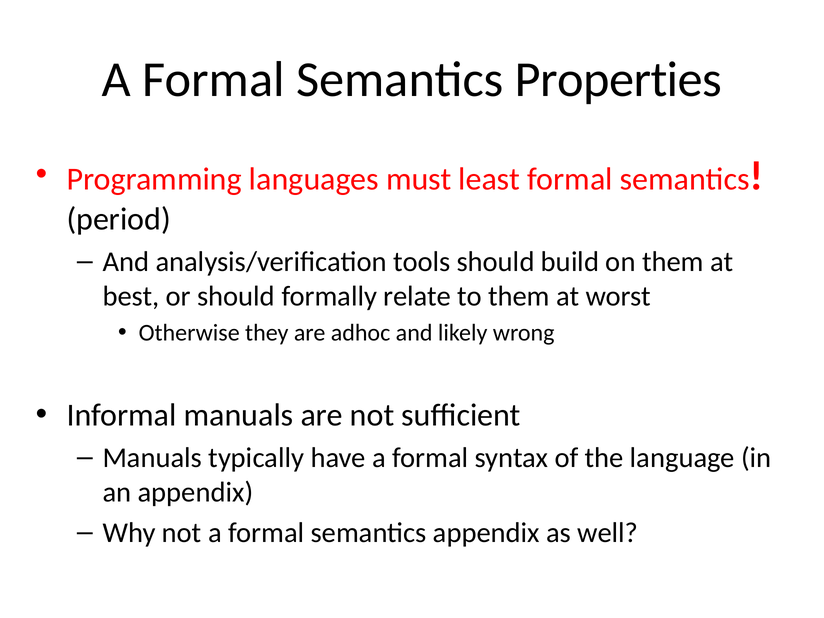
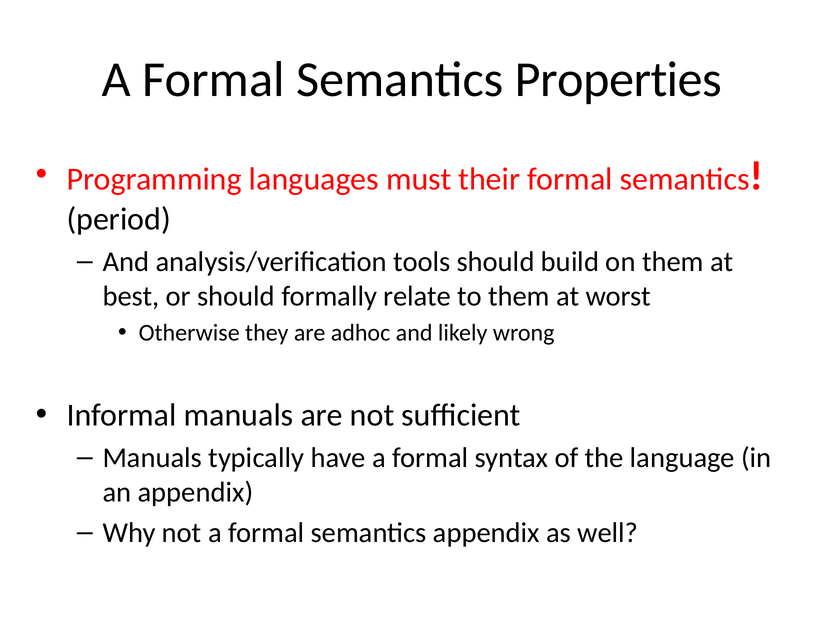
least: least -> their (489, 179)
